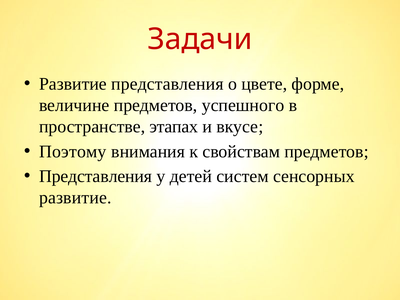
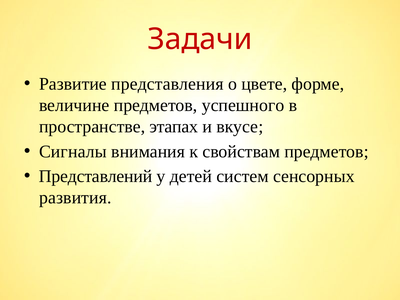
Поэтому: Поэтому -> Сигналы (73, 151)
Представления: Представления -> Представлений (96, 176)
развитие: развитие -> развития (75, 198)
